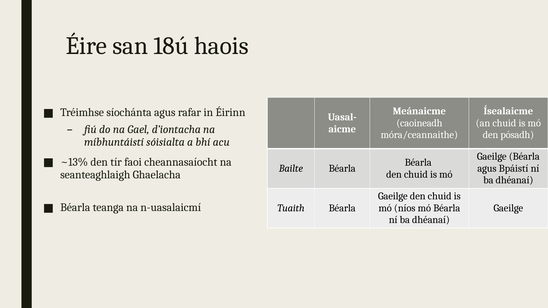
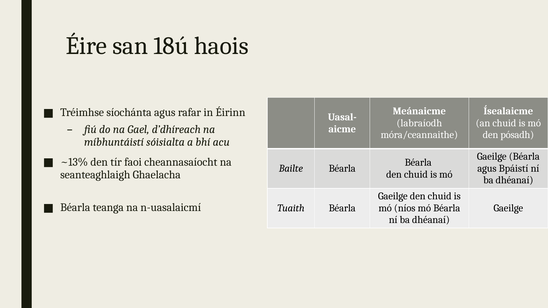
caoineadh: caoineadh -> labraíodh (419, 123)
d’iontacha: d’iontacha -> d’dhíreach (176, 129)
